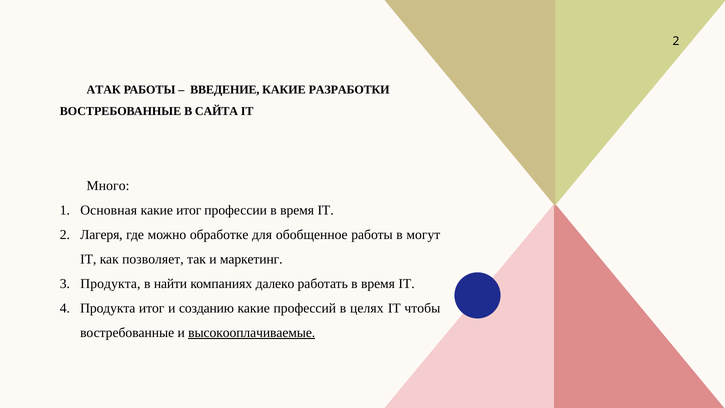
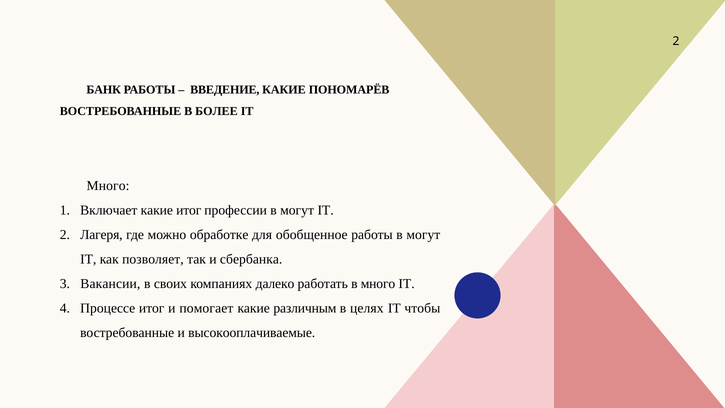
АТАК: АТАК -> БАНК (104, 90)
РАЗРАБОТКИ: РАЗРАБОТКИ -> ПОНОМАРЁВ (349, 90)
САЙТА: САЙТА -> БОЛЕЕ (216, 111)
Основная: Основная -> Включает (109, 210)
профессии в время: время -> могут (297, 210)
маркетинг: маркетинг -> сбербанка (251, 259)
Продукта: Продукта -> Вакансии (110, 284)
найти: найти -> своих (170, 284)
работать в время: время -> много (378, 284)
Продукта: Продукта -> Процессе (108, 308)
созданию: созданию -> помогает (206, 308)
профессий: профессий -> различным (305, 308)
высокооплачиваемые underline: present -> none (252, 333)
